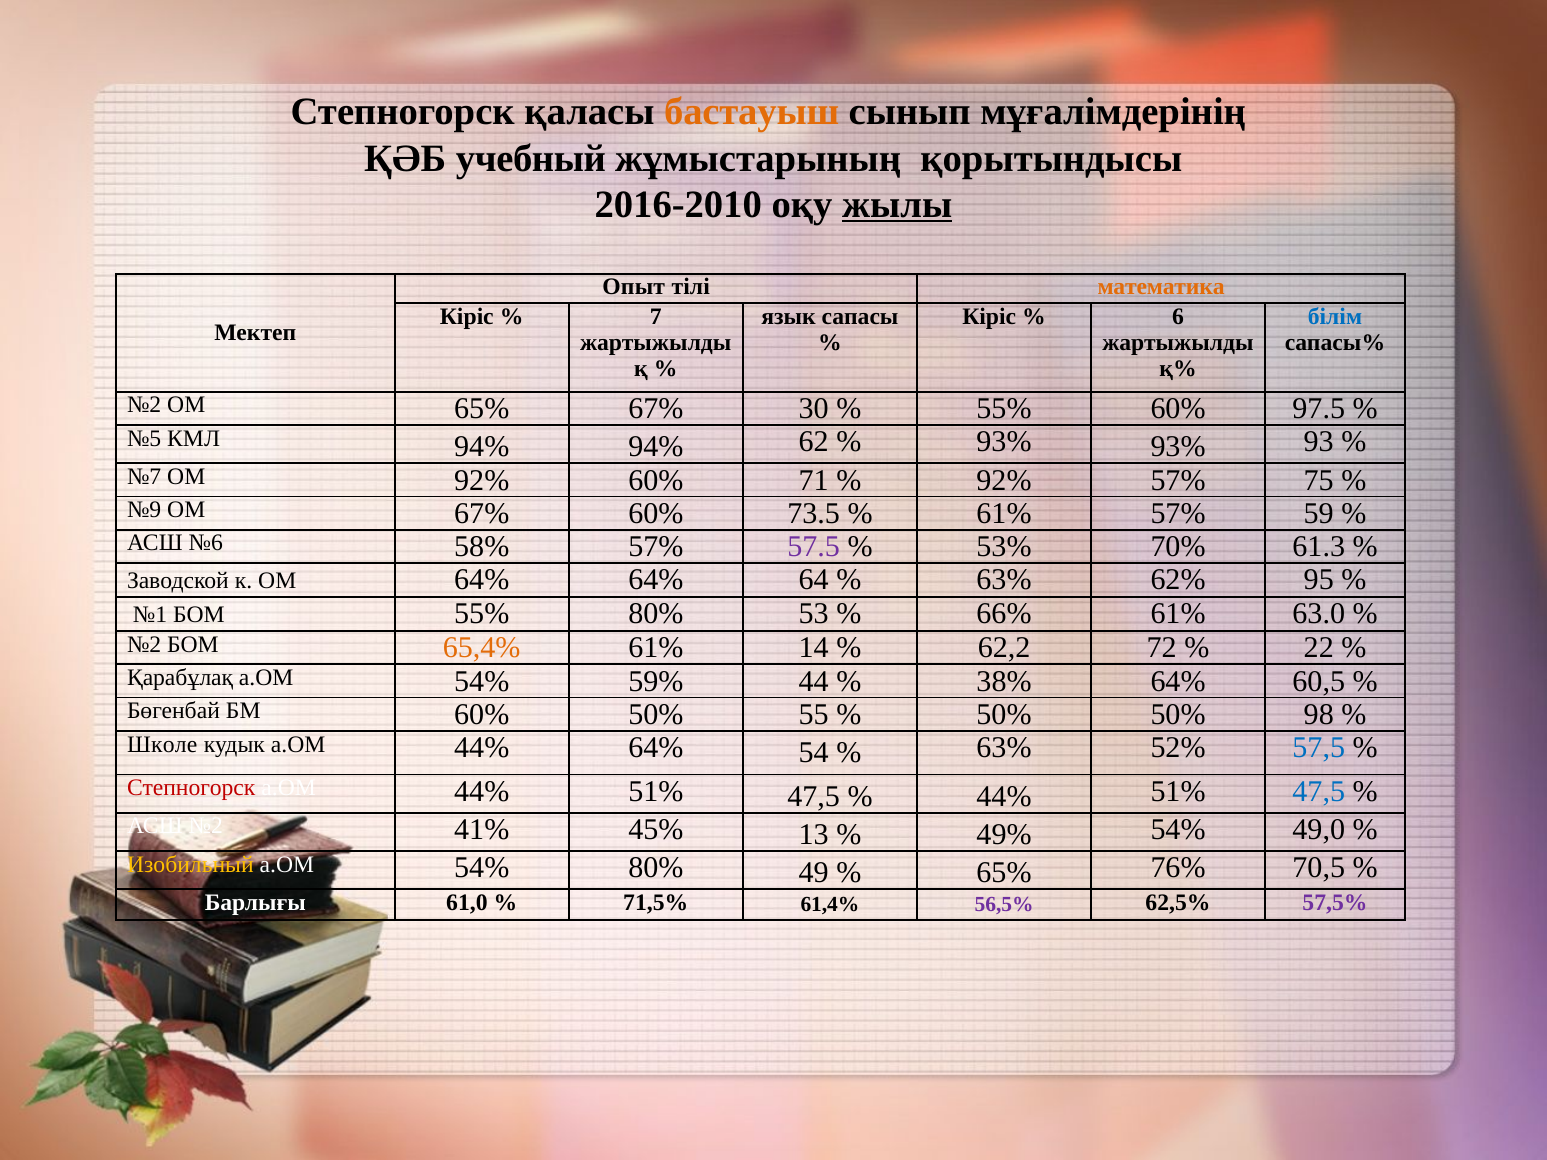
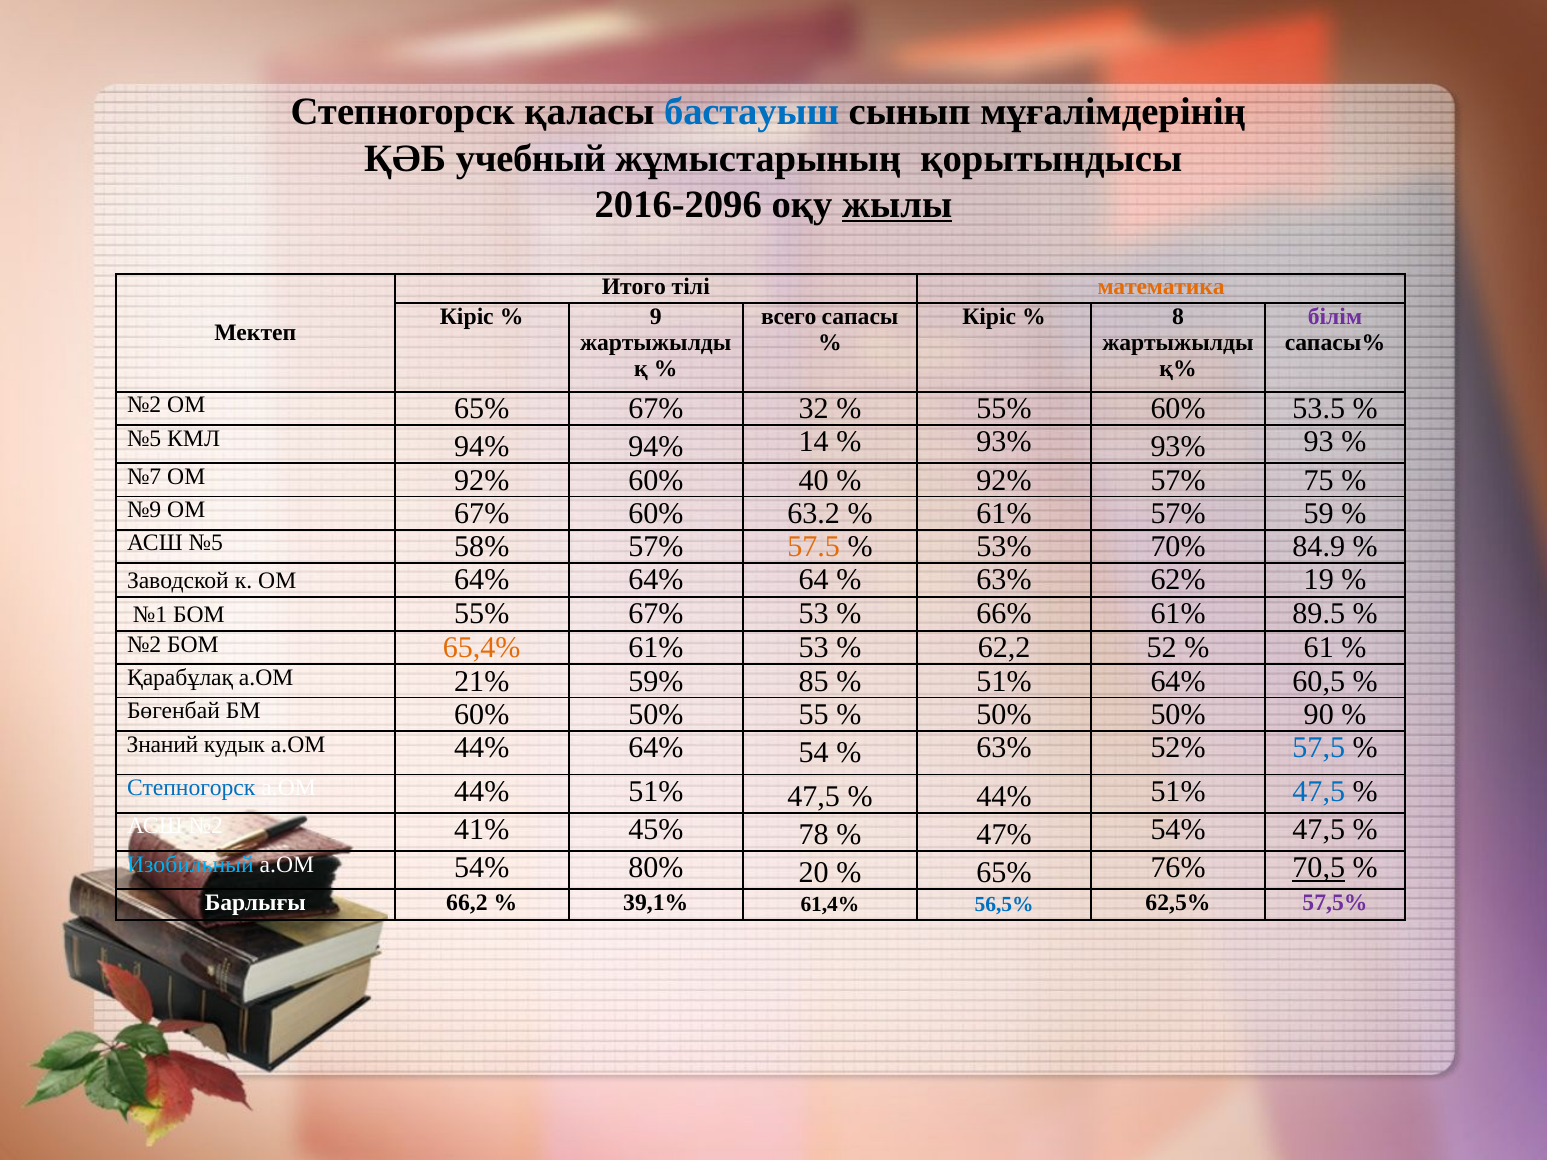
бастауыш colour: orange -> blue (752, 112)
2016-2010: 2016-2010 -> 2016-2096 (678, 205)
Опыт: Опыт -> Итого (634, 287)
7: 7 -> 9 (656, 317)
язык: язык -> всего (789, 317)
6: 6 -> 8 (1178, 317)
білім colour: blue -> purple (1335, 317)
30: 30 -> 32 (814, 409)
97.5: 97.5 -> 53.5 (1319, 409)
62: 62 -> 14 (814, 442)
71: 71 -> 40 (814, 480)
73.5: 73.5 -> 63.2 (814, 513)
АСШ №6: №6 -> №5 (206, 543)
57.5 colour: purple -> orange (814, 547)
61.3: 61.3 -> 84.9 (1319, 547)
95: 95 -> 19 (1319, 580)
55% 80%: 80% -> 67% (656, 614)
63.0: 63.0 -> 89.5 (1319, 614)
61% 14: 14 -> 53 (814, 648)
72: 72 -> 52 (1162, 648)
22: 22 -> 61 (1319, 648)
Қарабұлақ а.ОМ 54%: 54% -> 21% (482, 681)
44: 44 -> 85 (814, 681)
38%: 38% -> 51% (1004, 681)
98: 98 -> 90 (1319, 715)
Школе: Школе -> Знаний (163, 744)
Степногорск colour: red -> blue (191, 788)
13: 13 -> 78 (814, 835)
49%: 49% -> 47% (1004, 835)
54% 49,0: 49,0 -> 47,5 (1319, 830)
Изобильный colour: yellow -> light blue (190, 865)
49: 49 -> 20 (814, 873)
70,5 underline: none -> present (1319, 868)
61,0: 61,0 -> 66,2 (467, 903)
71,5%: 71,5% -> 39,1% (656, 903)
56,5% colour: purple -> blue (1004, 905)
